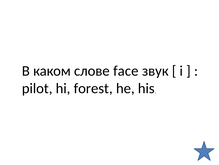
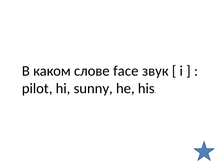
forest: forest -> sunny (93, 88)
